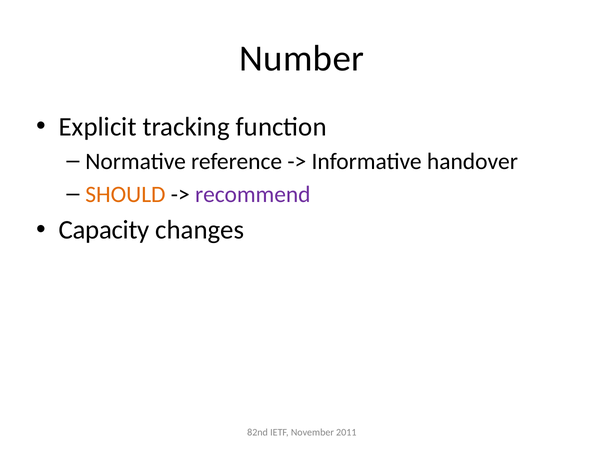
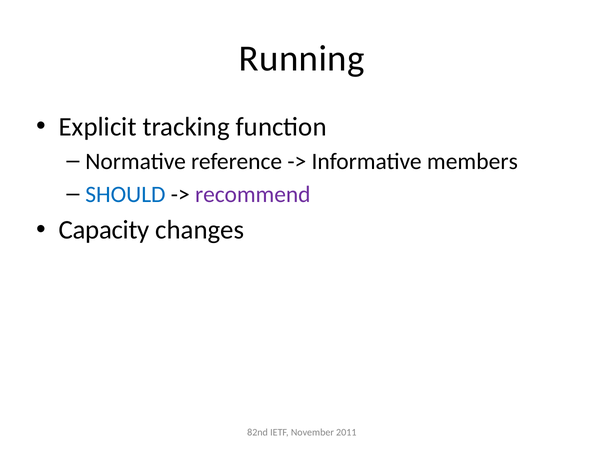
Number: Number -> Running (302, 58)
handover: handover -> members (472, 161)
SHOULD colour: orange -> blue (125, 194)
